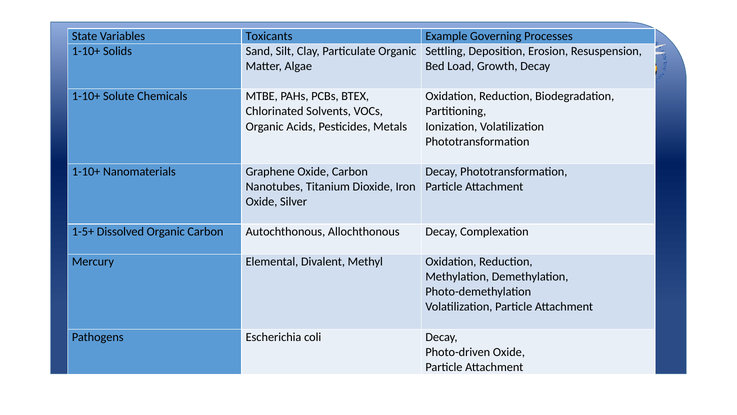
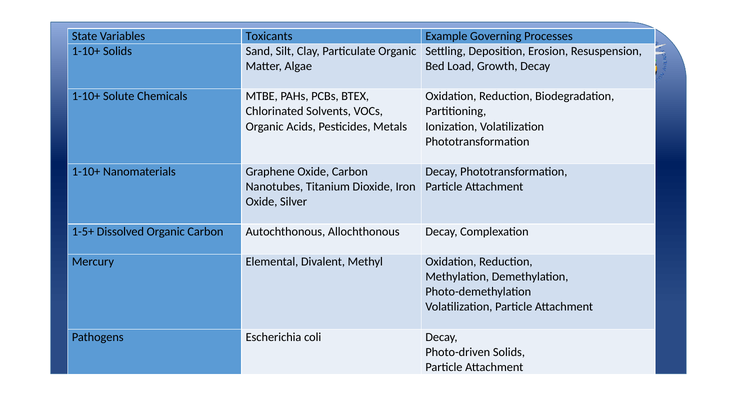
Photo-driven Oxide: Oxide -> Solids (509, 352)
